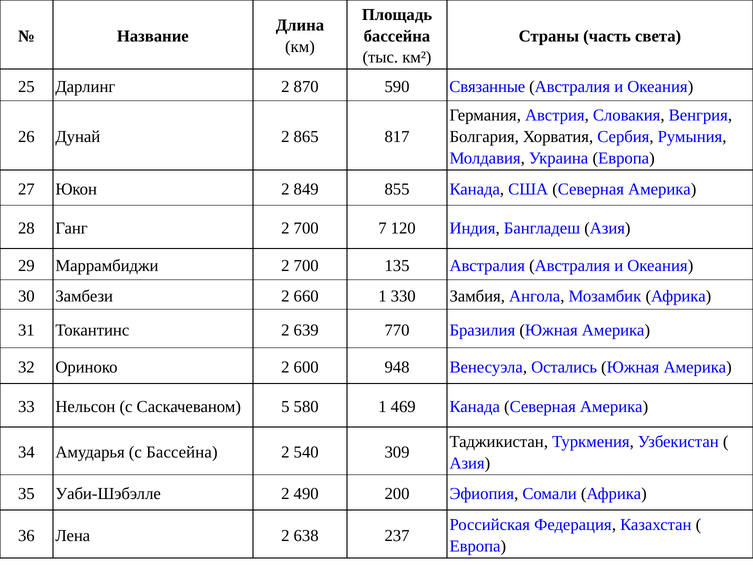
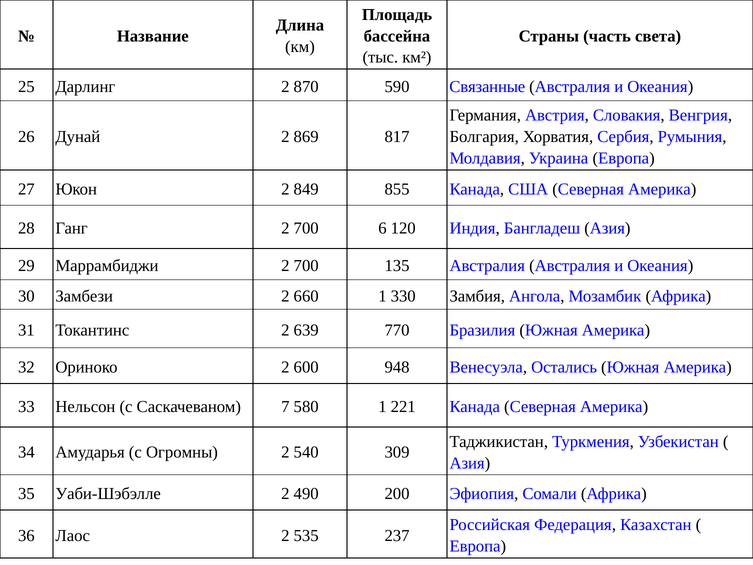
865: 865 -> 869 (306, 137)
7: 7 -> 6 (382, 228)
5: 5 -> 7 (285, 407)
469: 469 -> 221 (403, 407)
с Бассейна: Бассейна -> Огромны (182, 452)
Лена: Лена -> Лаос (73, 535)
638: 638 -> 535 (306, 535)
